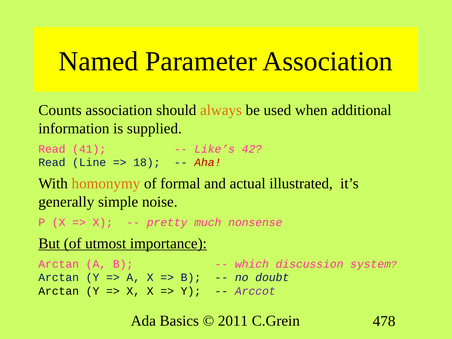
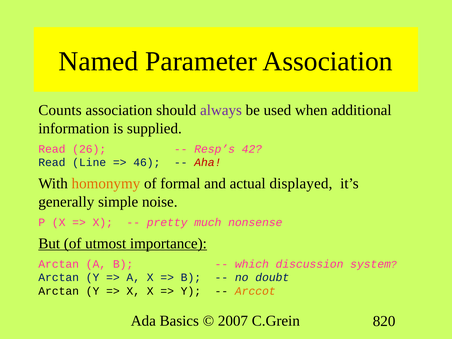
always colour: orange -> purple (221, 110)
41: 41 -> 26 (89, 149)
Like’s: Like’s -> Resp’s (215, 149)
18: 18 -> 46 (147, 163)
illustrated: illustrated -> displayed (301, 184)
Arccot colour: purple -> orange (255, 291)
2011: 2011 -> 2007 (233, 321)
478: 478 -> 820 (384, 321)
